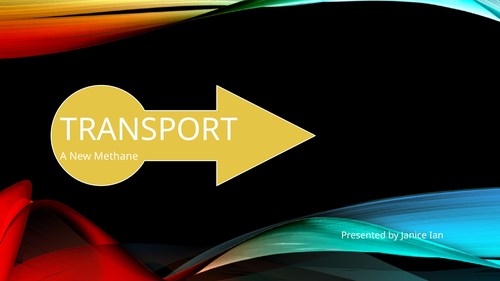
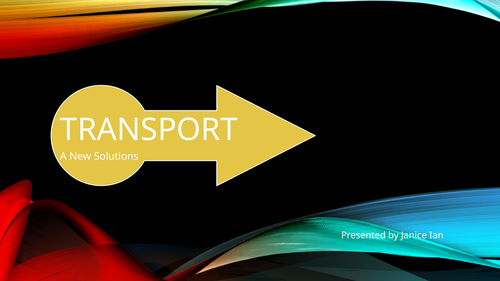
Methane: Methane -> Solutions (116, 156)
